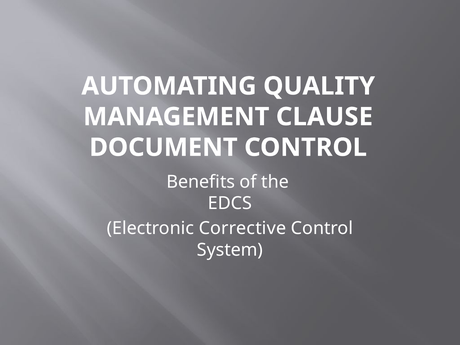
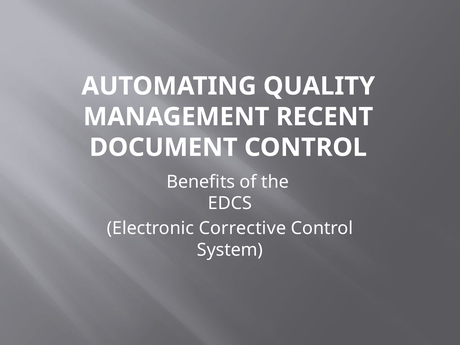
CLAUSE: CLAUSE -> RECENT (325, 117)
